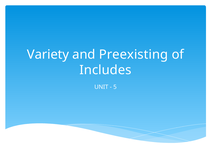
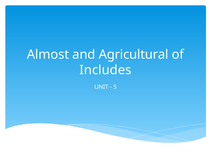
Variety: Variety -> Almost (48, 55)
Preexisting: Preexisting -> Agricultural (134, 55)
